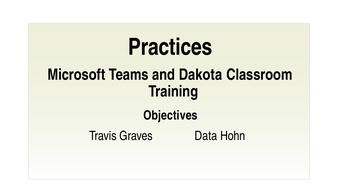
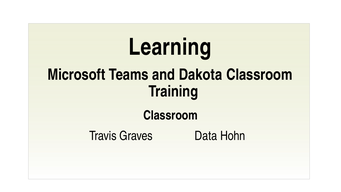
Practices: Practices -> Learning (170, 47)
Objectives: Objectives -> Classroom (170, 115)
